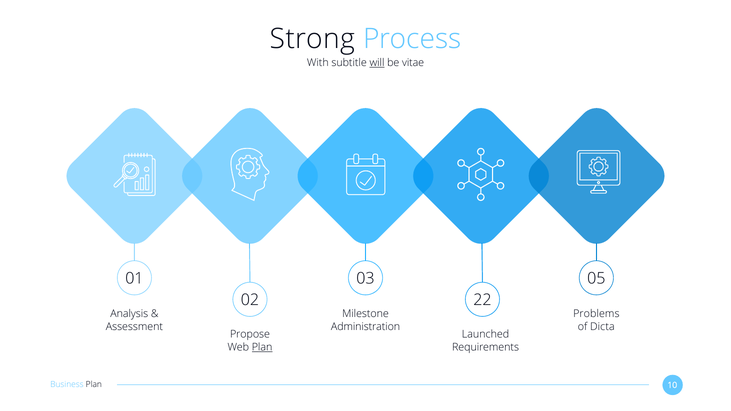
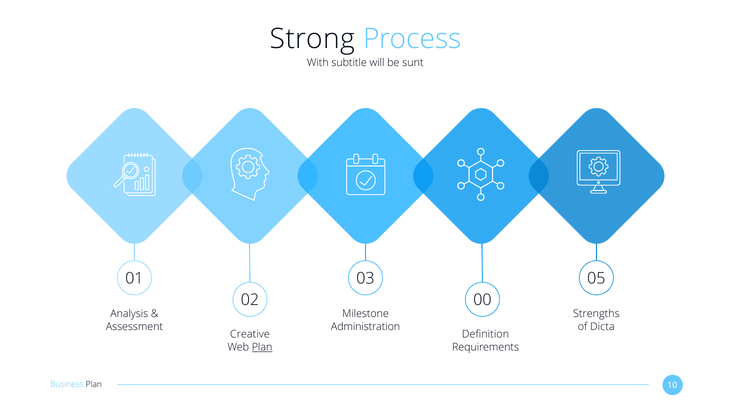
will underline: present -> none (377, 63)
vitae: vitae -> sunt (413, 63)
22: 22 -> 00 (482, 300)
Problems: Problems -> Strengths (596, 314)
Propose: Propose -> Creative (250, 335)
Launched: Launched -> Definition (485, 335)
